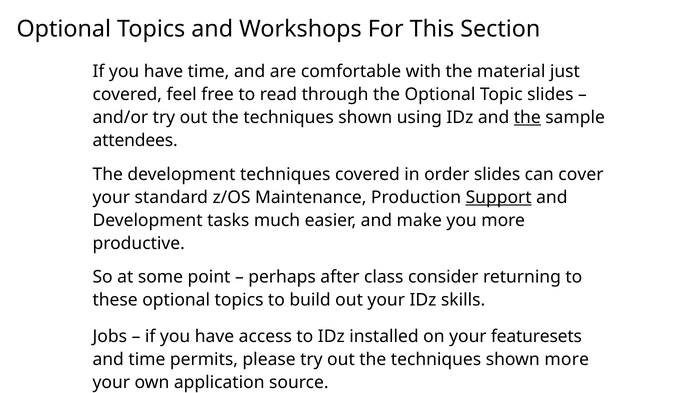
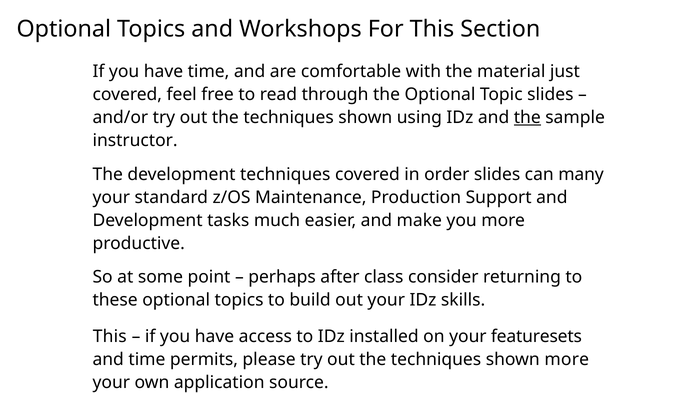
attendees: attendees -> instructor (135, 141)
cover: cover -> many (581, 174)
Support underline: present -> none (499, 197)
Jobs: Jobs -> This (110, 337)
